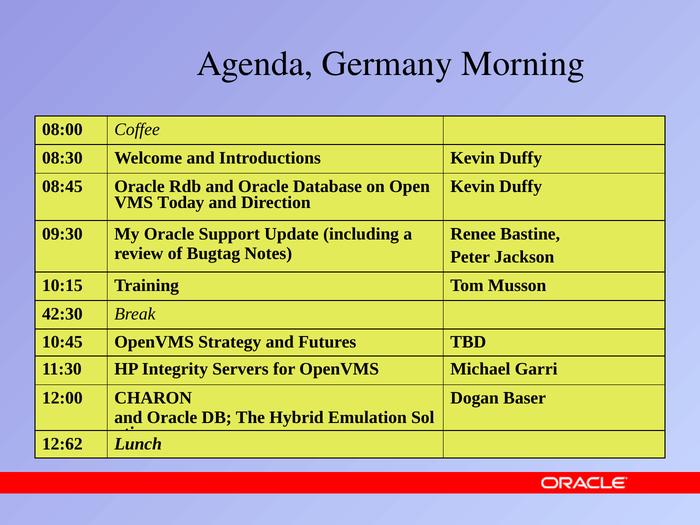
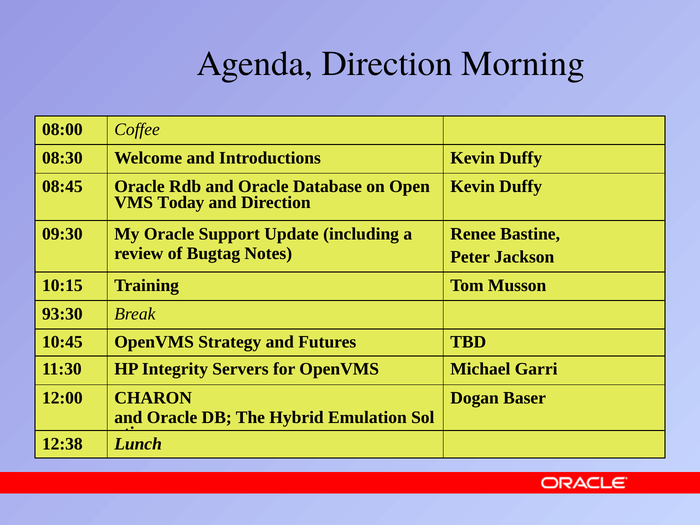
Agenda Germany: Germany -> Direction (387, 64)
42:30: 42:30 -> 93:30 (62, 314)
12:62: 12:62 -> 12:38 (62, 444)
